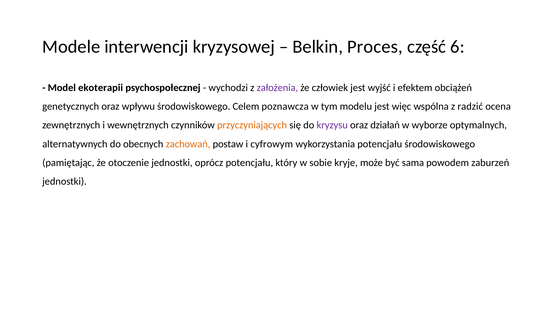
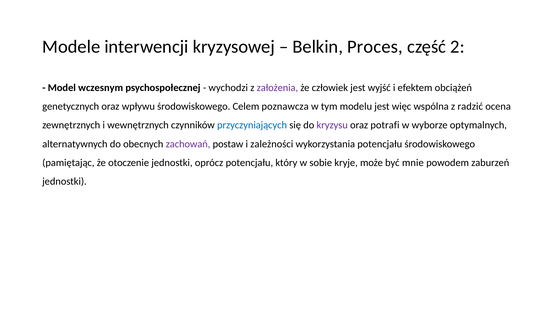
6: 6 -> 2 (457, 47)
ekoterapii: ekoterapii -> wczesnym (101, 88)
przyczyniających colour: orange -> blue (252, 125)
działań: działań -> potrafi (385, 125)
zachowań colour: orange -> purple (188, 144)
cyfrowym: cyfrowym -> zależności (272, 144)
sama: sama -> mnie (413, 163)
